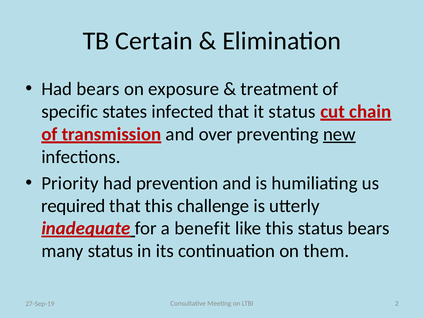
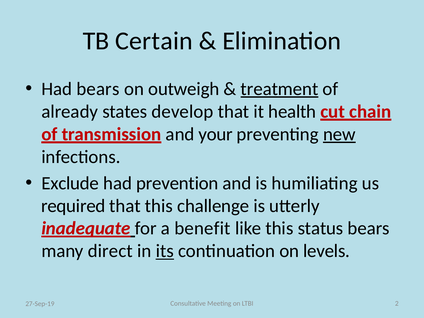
exposure: exposure -> outweigh (184, 89)
treatment underline: none -> present (280, 89)
specific: specific -> already (70, 112)
infected: infected -> develop (183, 112)
it status: status -> health (292, 112)
over: over -> your (216, 134)
Priority: Priority -> Exclude (70, 183)
many status: status -> direct (110, 251)
its underline: none -> present (165, 251)
them: them -> levels (327, 251)
